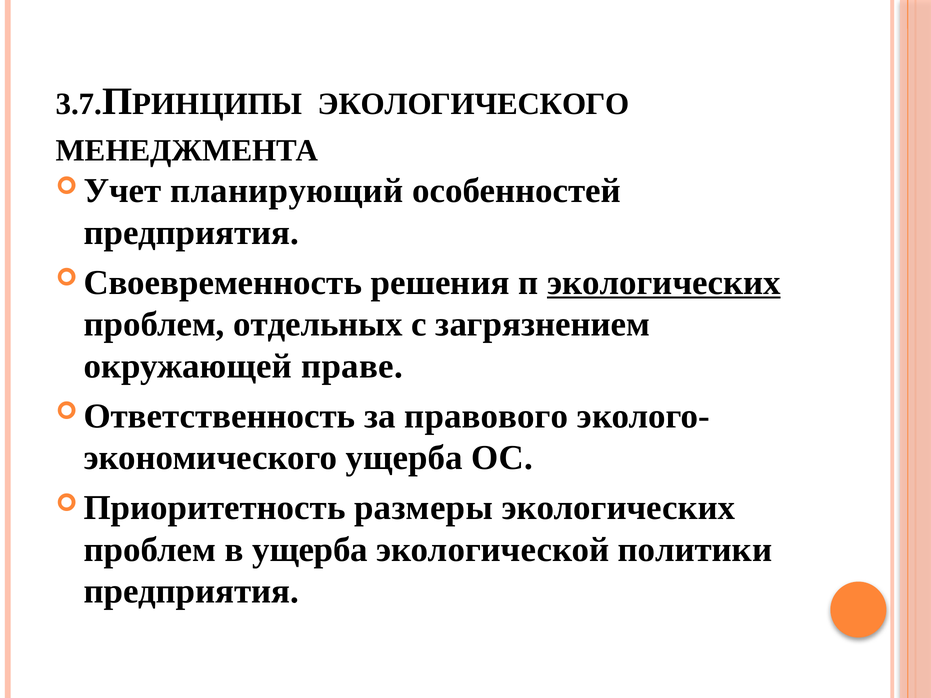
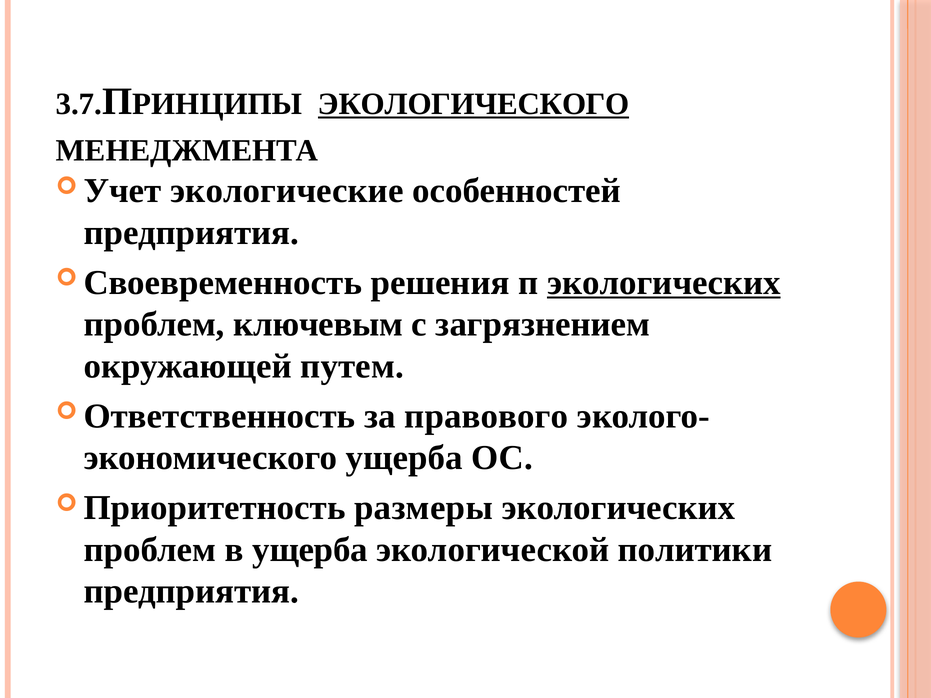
ЭКОЛОГИЧЕСКОГО underline: none -> present (474, 104)
планирующий: планирующий -> экологические (287, 191)
отдельных: отдельных -> ключевым (318, 325)
праве: праве -> путем (352, 366)
